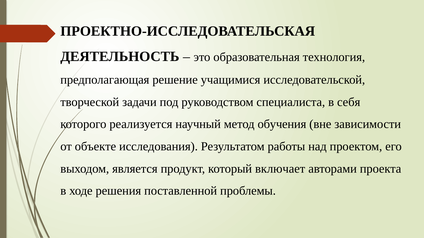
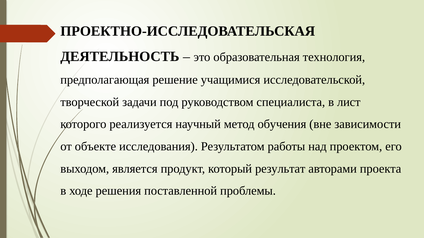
себя: себя -> лист (349, 102)
включает: включает -> результат (280, 169)
